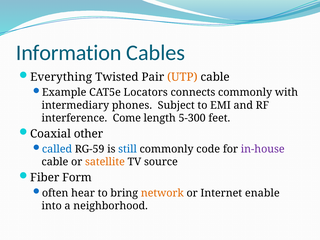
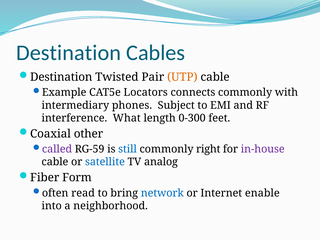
Information: Information -> Destination (69, 53)
Everything: Everything -> Destination (61, 77)
Come: Come -> What (127, 118)
5-300: 5-300 -> 0-300 (192, 118)
called colour: blue -> purple (57, 149)
code: code -> right (208, 149)
satellite colour: orange -> blue (105, 162)
source: source -> analog (161, 162)
hear: hear -> read (83, 193)
network colour: orange -> blue (162, 193)
